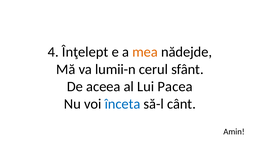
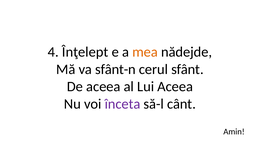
lumii-n: lumii-n -> sfânt-n (115, 69)
Lui Pacea: Pacea -> Aceea (175, 87)
înceta colour: blue -> purple (123, 104)
